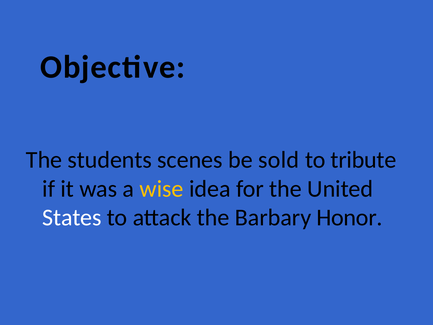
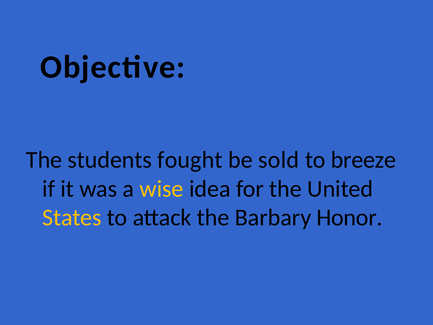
scenes: scenes -> fought (190, 160)
tribute: tribute -> breeze (363, 160)
States colour: white -> yellow (72, 217)
